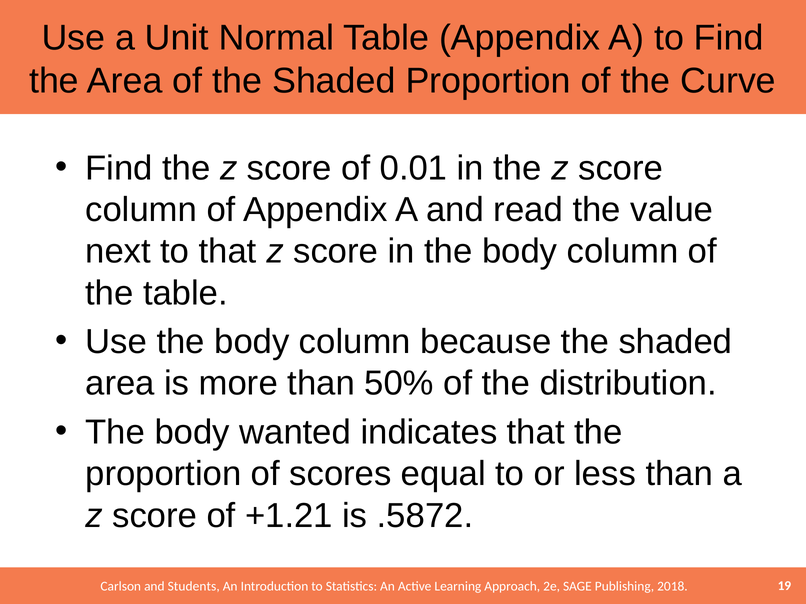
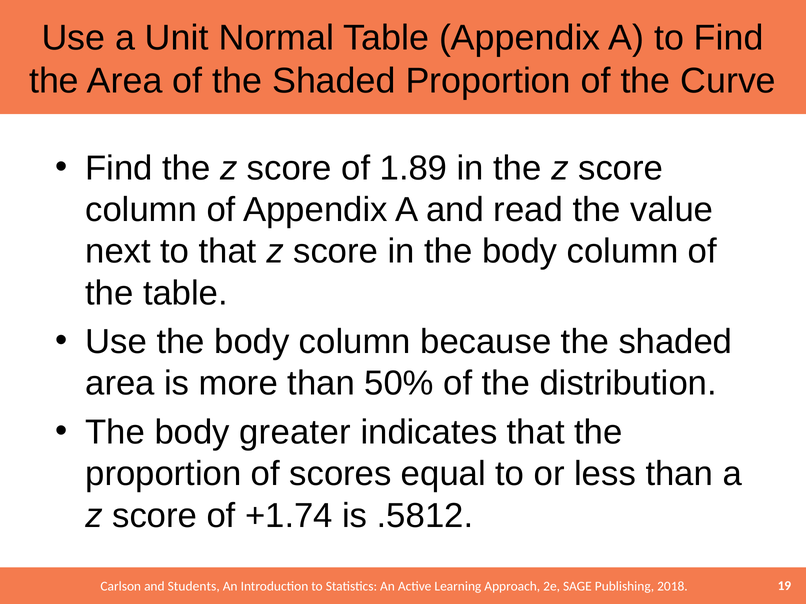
0.01: 0.01 -> 1.89 (414, 168)
wanted: wanted -> greater (295, 433)
+1.21: +1.21 -> +1.74 (289, 516)
.5872: .5872 -> .5812 (425, 516)
